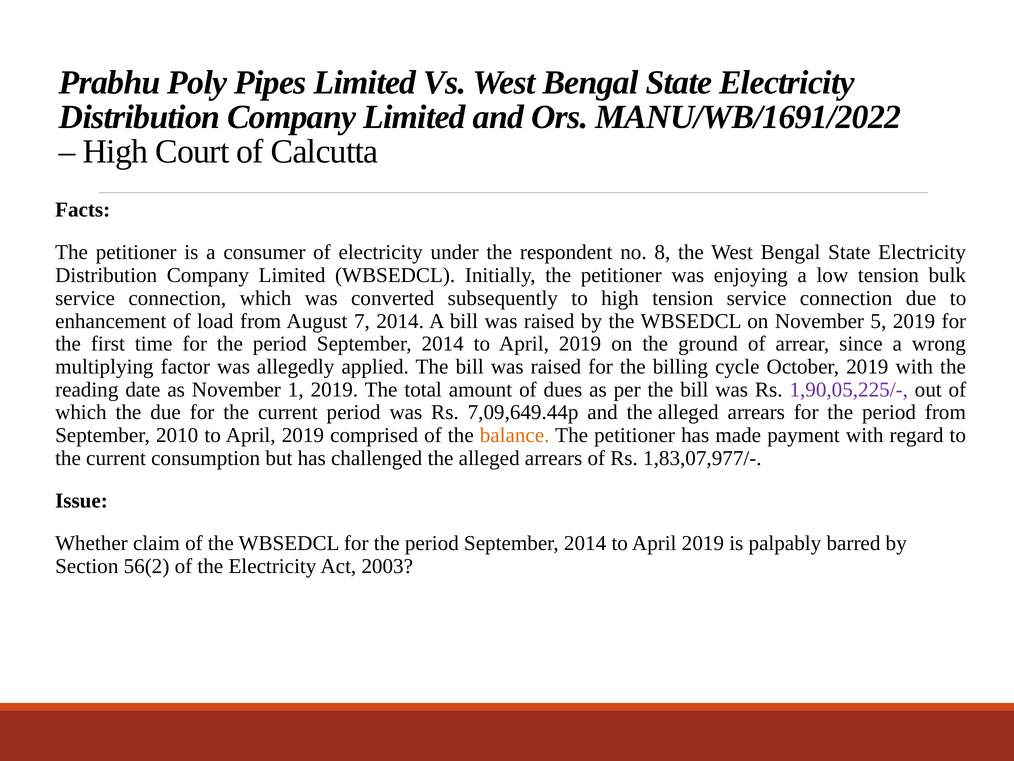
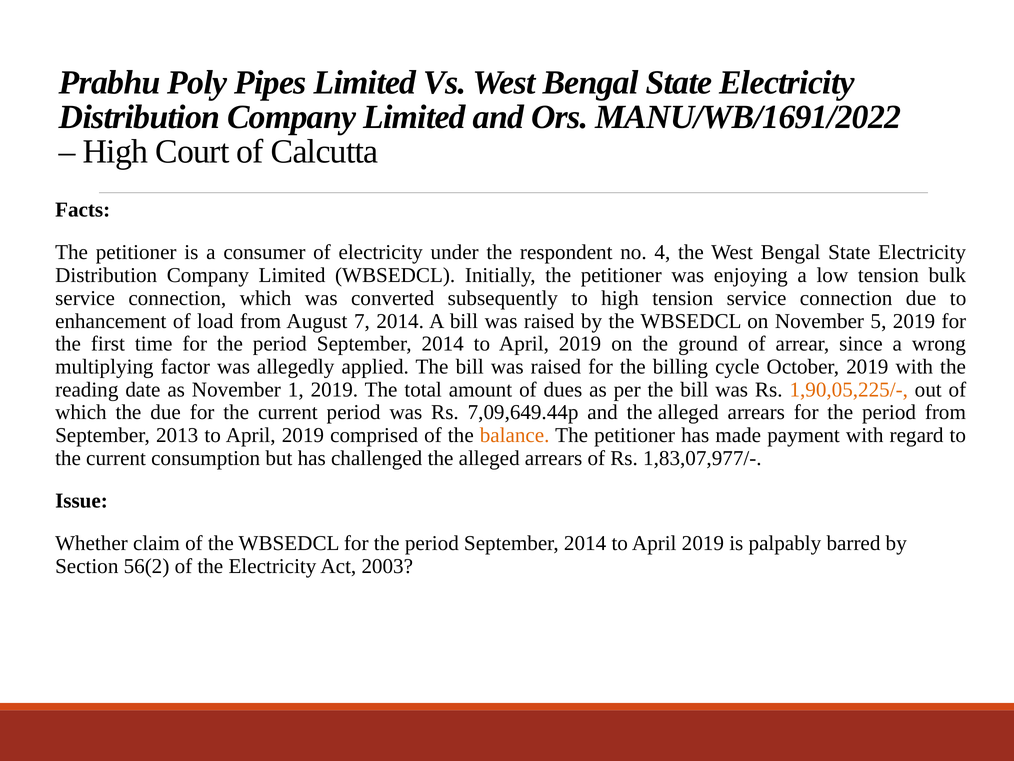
8: 8 -> 4 (662, 252)
1,90,05,225/- colour: purple -> orange (849, 389)
2010: 2010 -> 2013 (177, 435)
